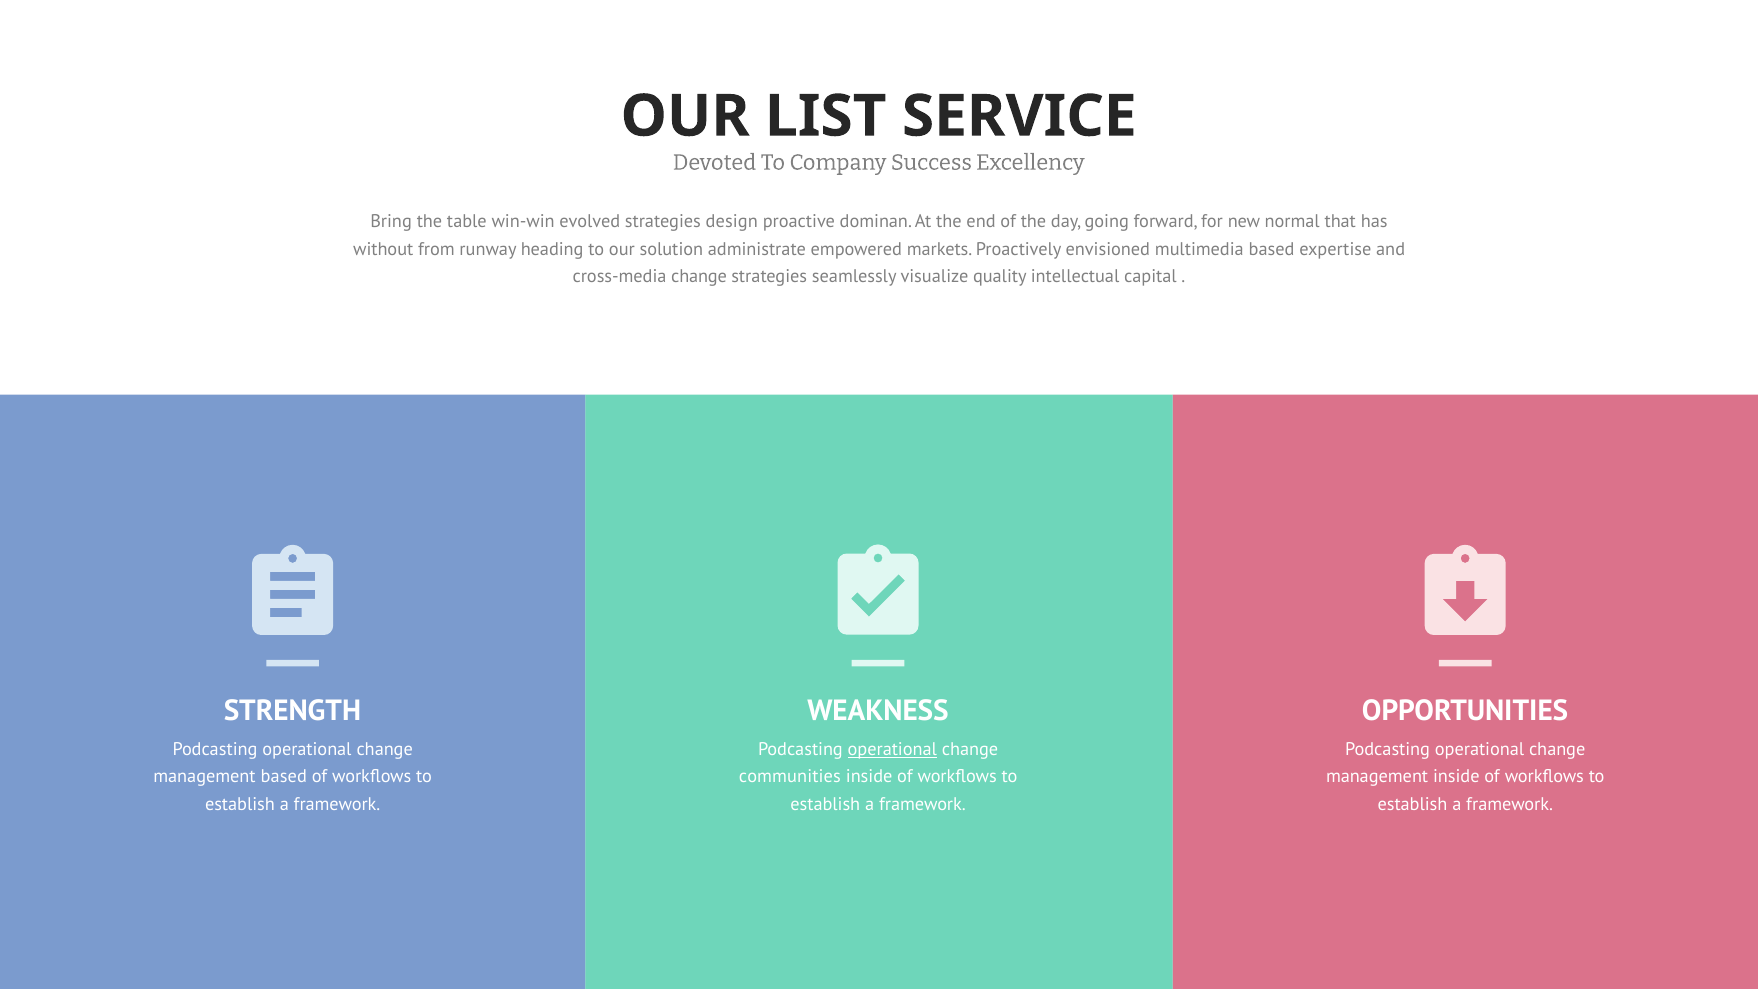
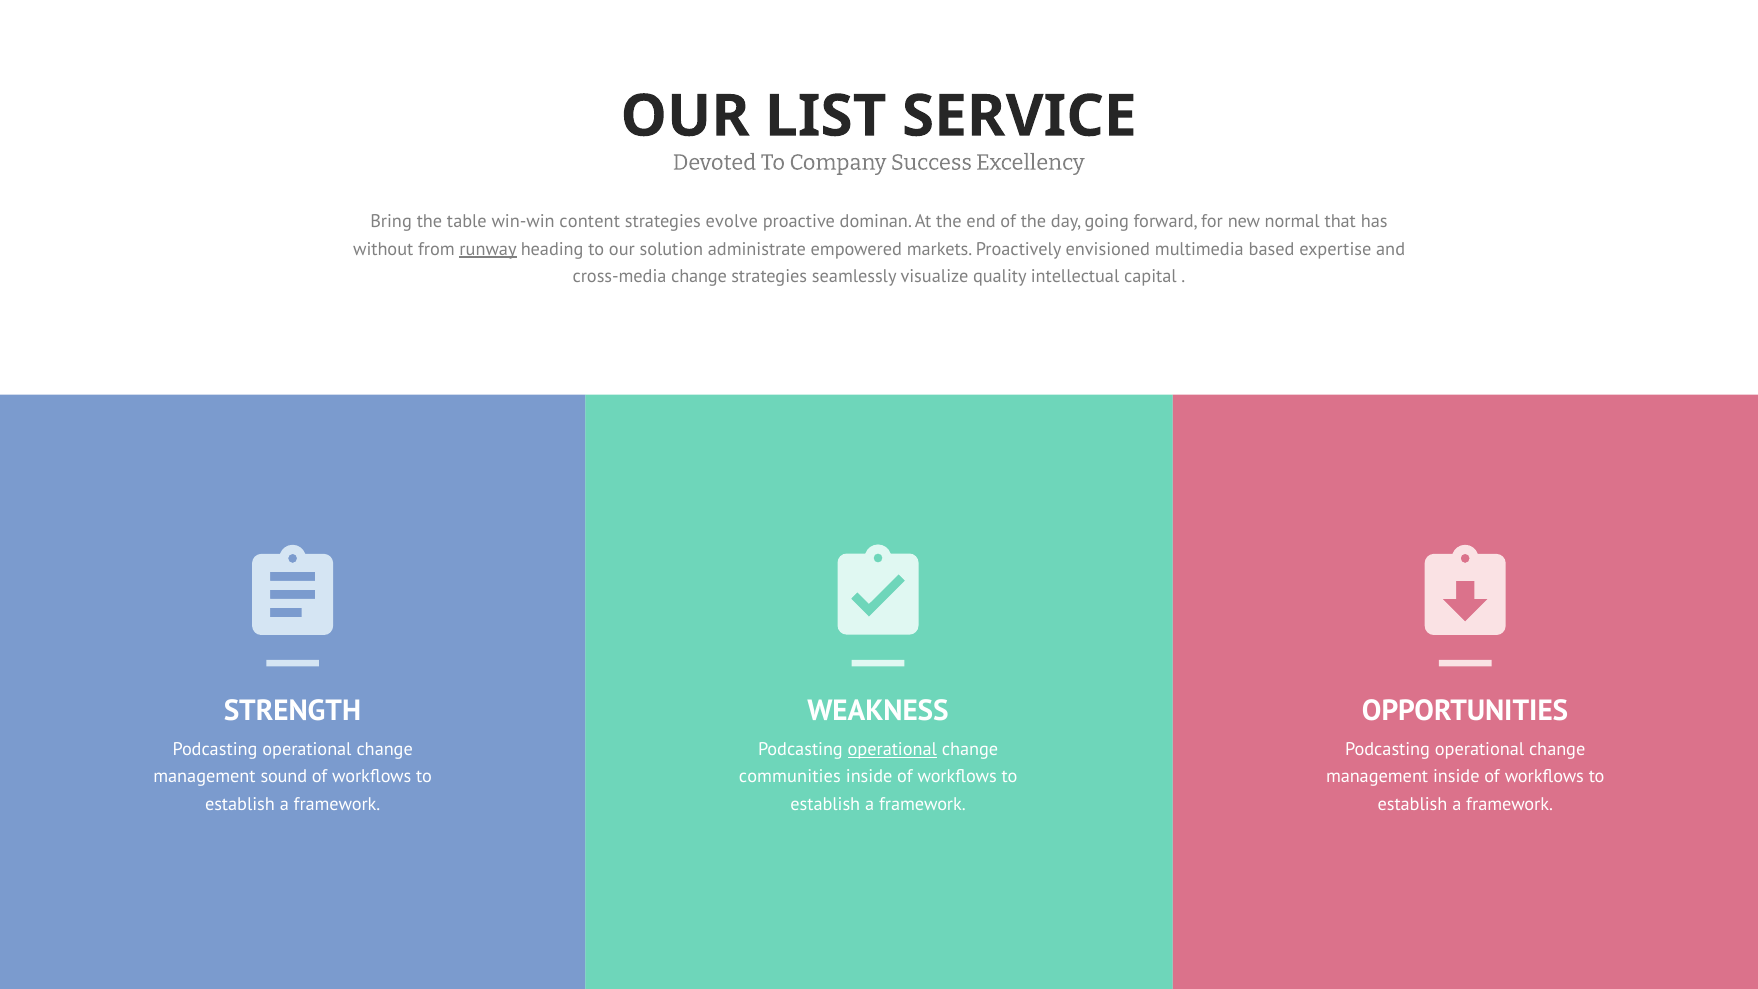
evolved: evolved -> content (590, 222)
design: design -> evolve (732, 222)
runway underline: none -> present (488, 249)
management based: based -> sound (284, 777)
